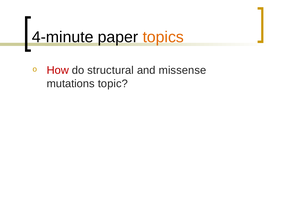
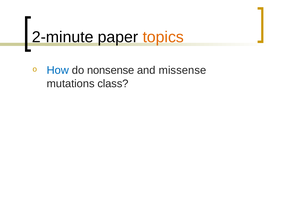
4-minute: 4-minute -> 2-minute (63, 37)
How colour: red -> blue (58, 71)
structural: structural -> nonsense (111, 71)
topic: topic -> class (113, 84)
